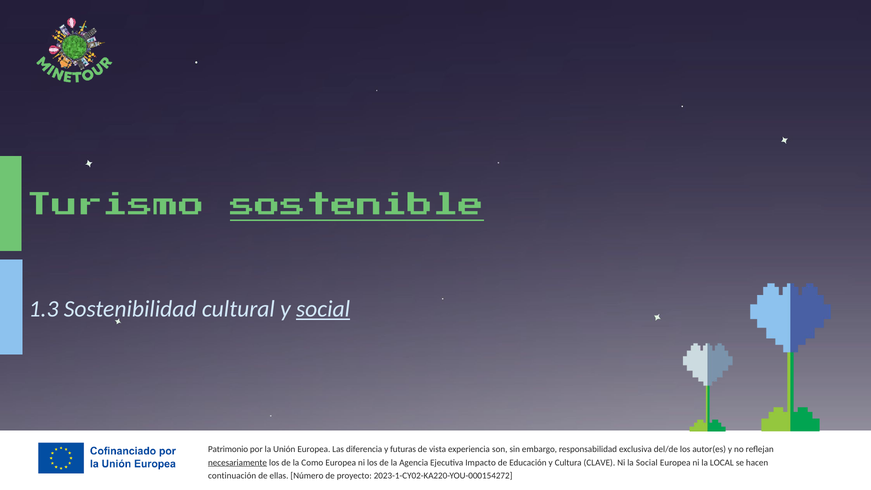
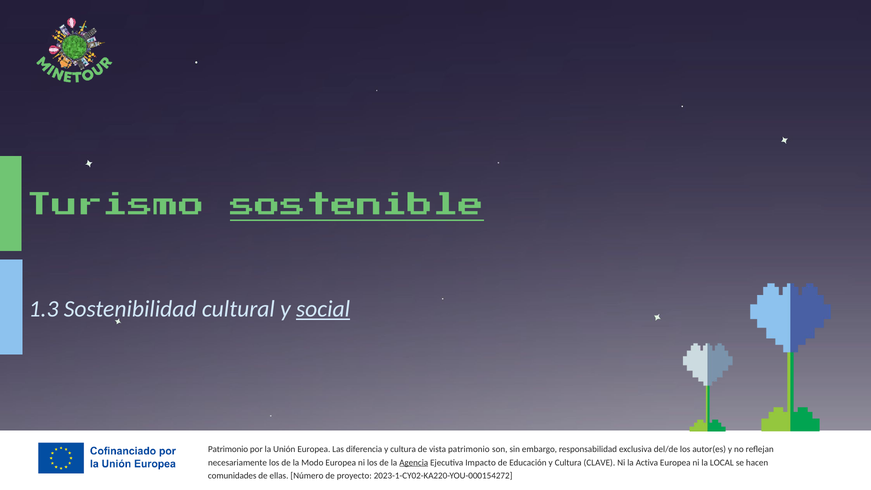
futuras: futuras -> cultura (403, 449)
vista experiencia: experiencia -> patrimonio (469, 449)
necesariamente underline: present -> none (238, 462)
Como: Como -> Modo (312, 462)
Agencia underline: none -> present (414, 462)
la Social: Social -> Activa (647, 462)
continuación: continuación -> comunidades (232, 476)
